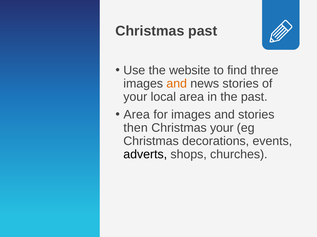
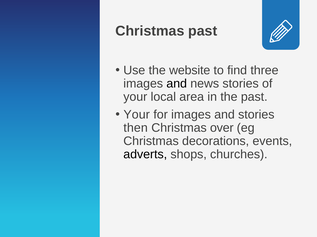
and colour: orange -> black (177, 84)
Area: Area -> Your (137, 115)
Christmas your: your -> over (222, 128)
